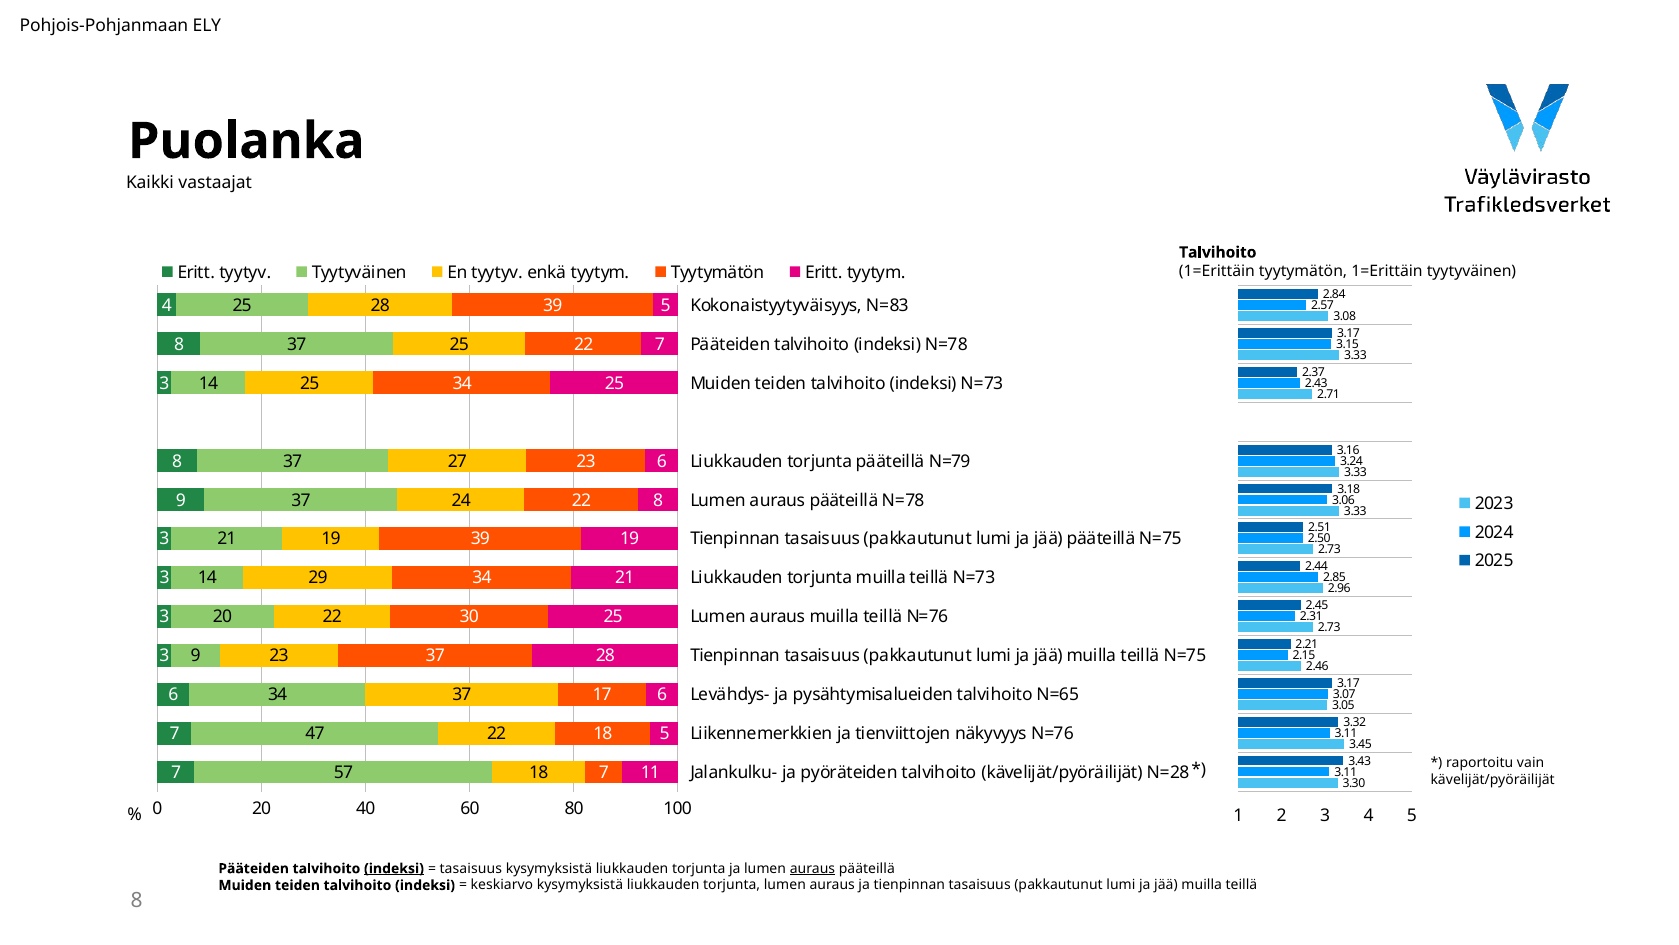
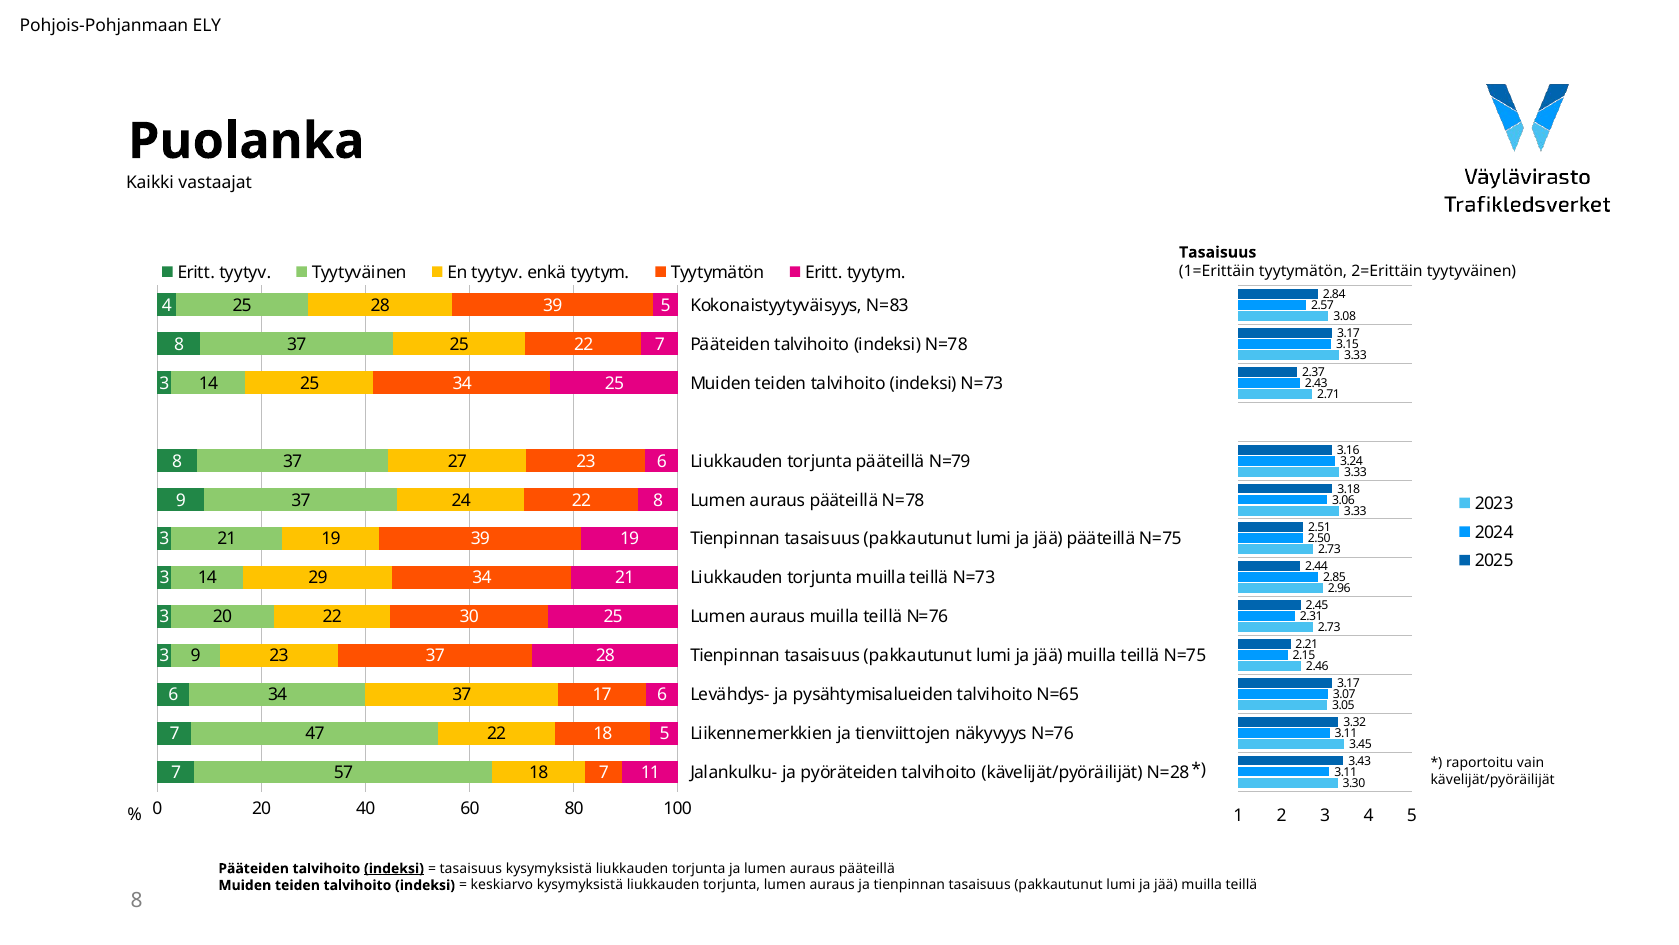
Talvihoito: Talvihoito -> Tasaisuus (1218, 252)
tyytymätön 1=Erittäin: 1=Erittäin -> 2=Erittäin (1387, 271)
auraus underline: present -> none (812, 868)
